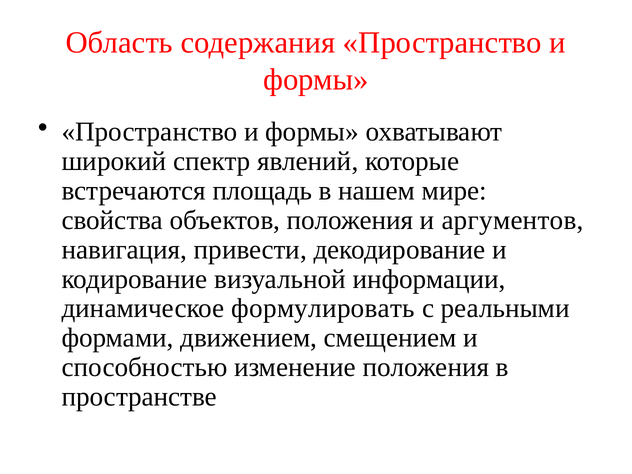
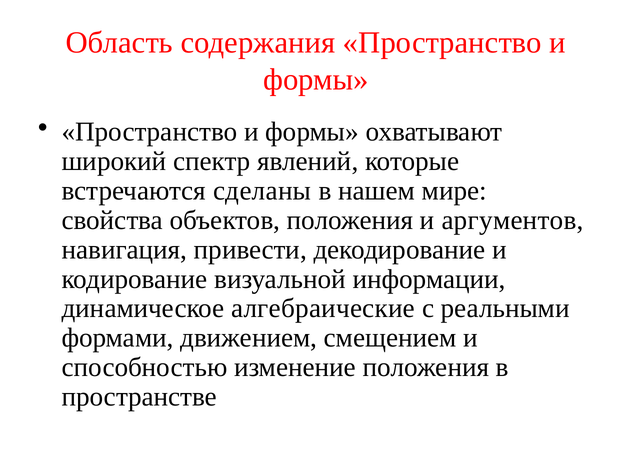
площадь: площадь -> сделаны (262, 191)
формулировать: формулировать -> алгебраические (323, 308)
